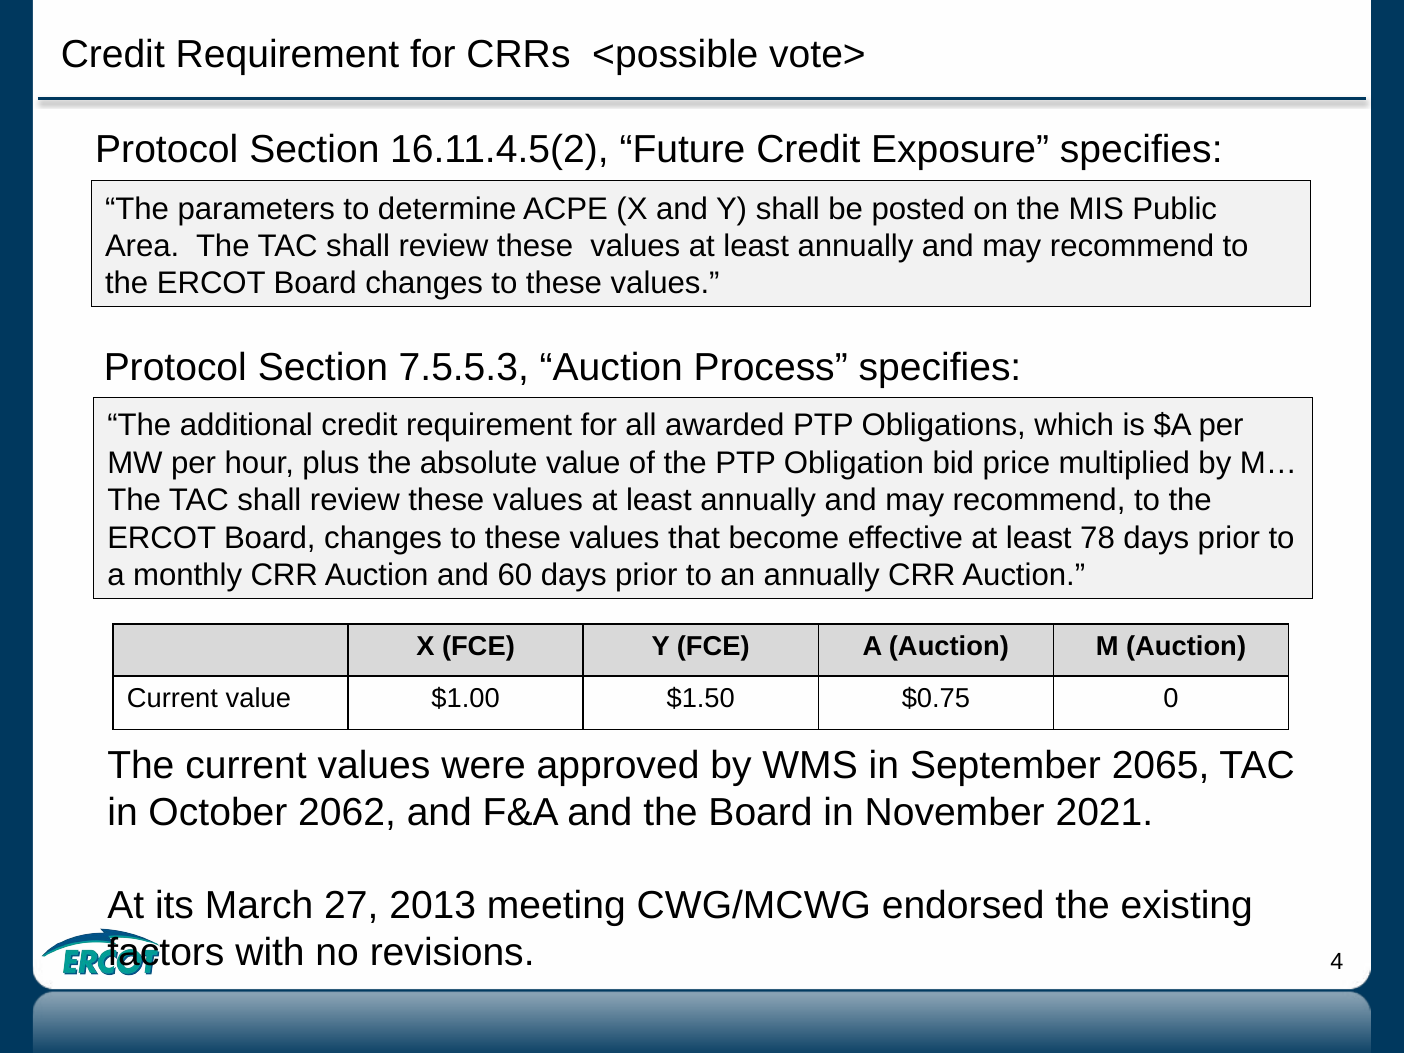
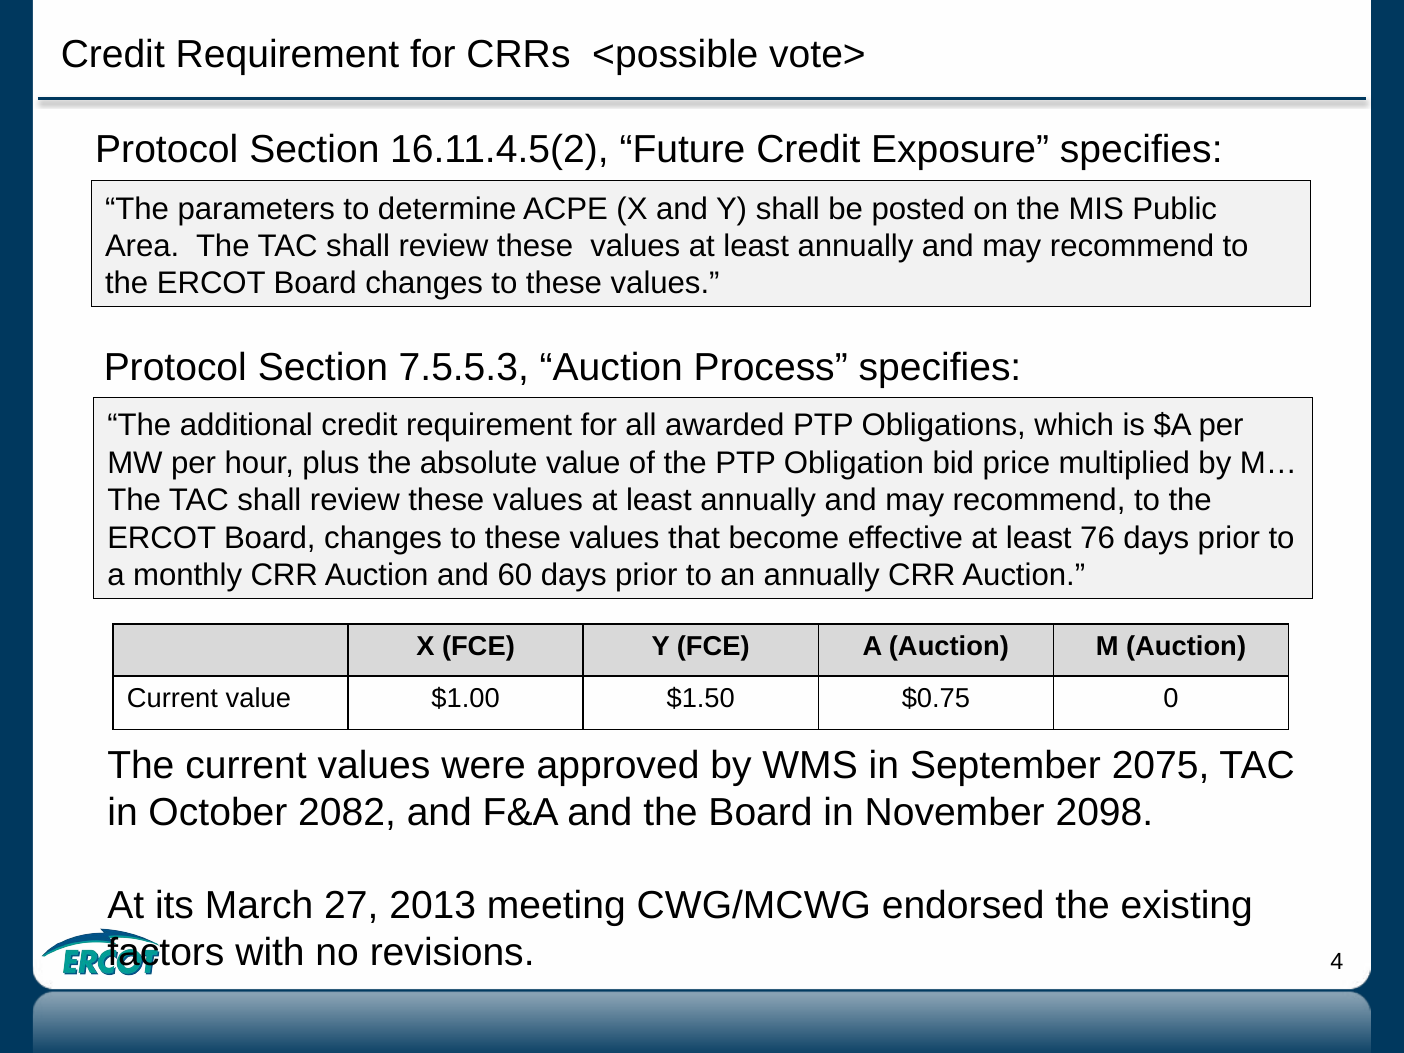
78: 78 -> 76 (1098, 538)
2065: 2065 -> 2075 (1161, 765)
2062: 2062 -> 2082 (347, 812)
2021: 2021 -> 2098 (1104, 812)
